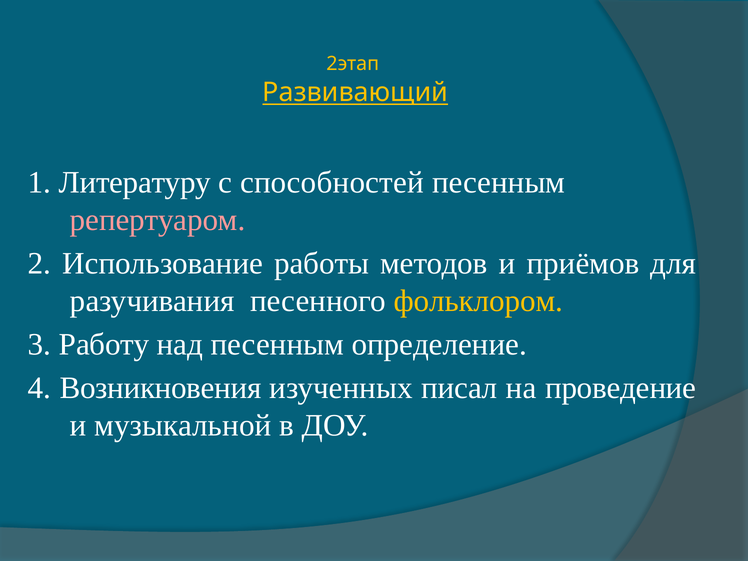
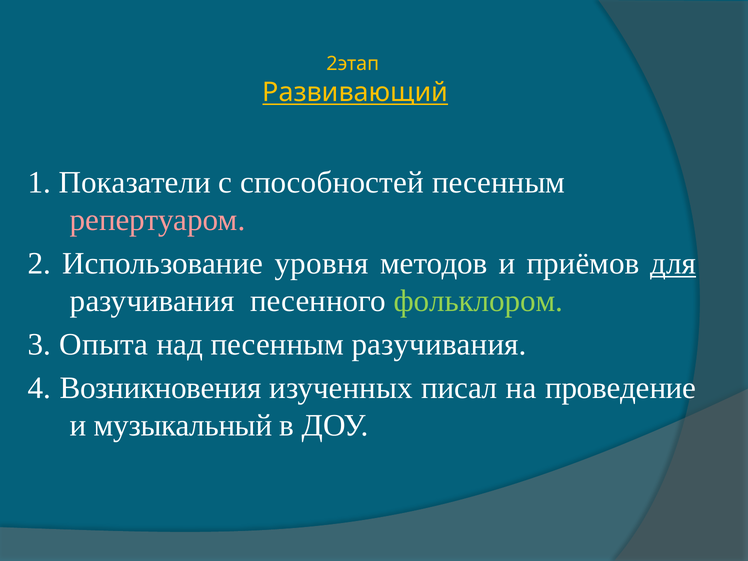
Литературу: Литературу -> Показатели (135, 182)
работы: работы -> уровня (322, 263)
для underline: none -> present (673, 263)
фольклором colour: yellow -> light green (478, 301)
Работу: Работу -> Опыта (104, 344)
песенным определение: определение -> разучивания (439, 344)
музыкальной: музыкальной -> музыкальный (183, 425)
